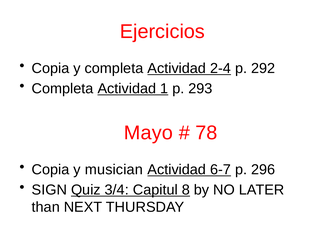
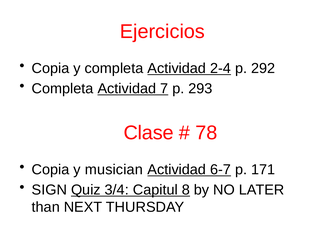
1: 1 -> 7 (164, 88)
Mayo: Mayo -> Clase (149, 133)
296: 296 -> 171 (263, 169)
